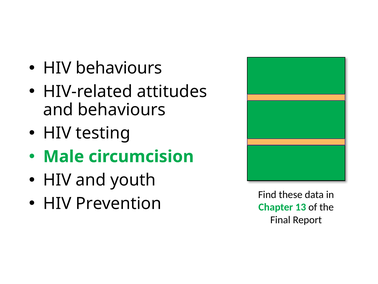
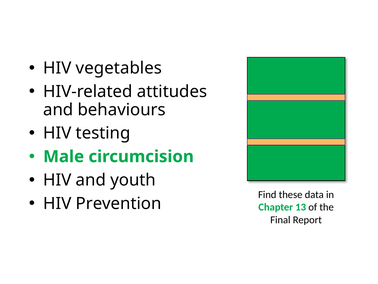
HIV behaviours: behaviours -> vegetables (119, 68)
